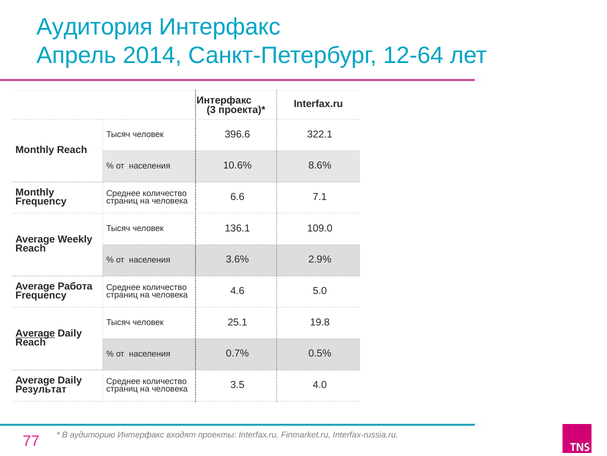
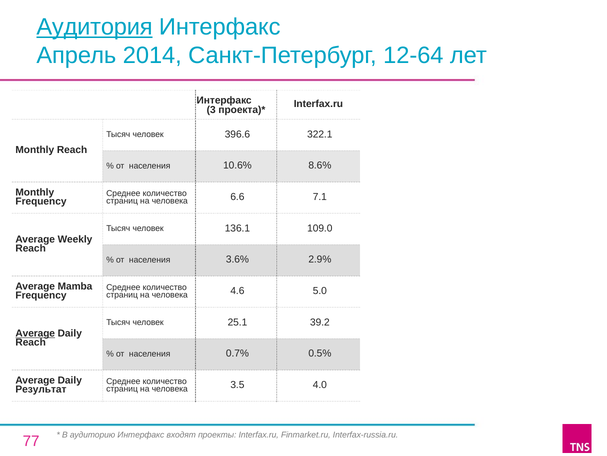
Аудитория underline: none -> present (95, 27)
Работа: Работа -> Mamba (75, 286)
19.8: 19.8 -> 39.2 (320, 322)
